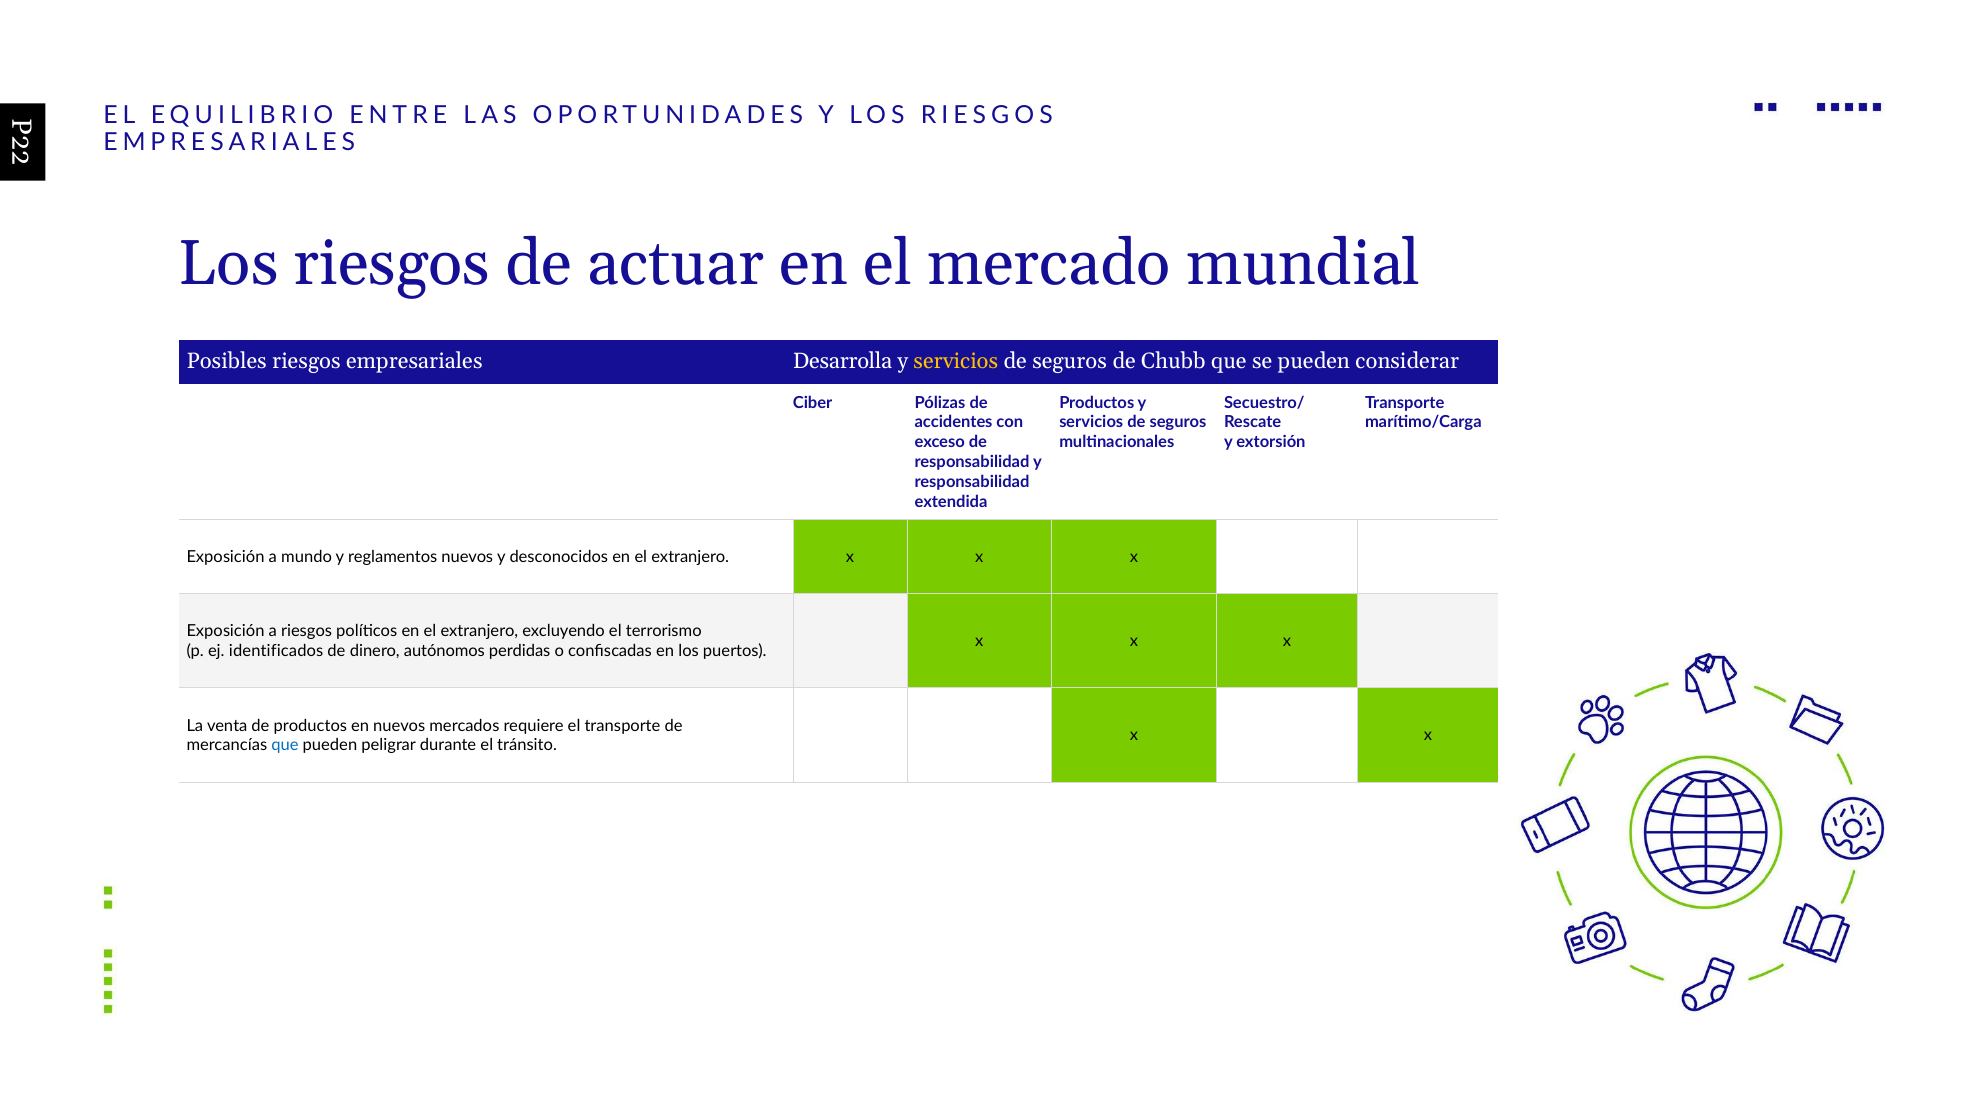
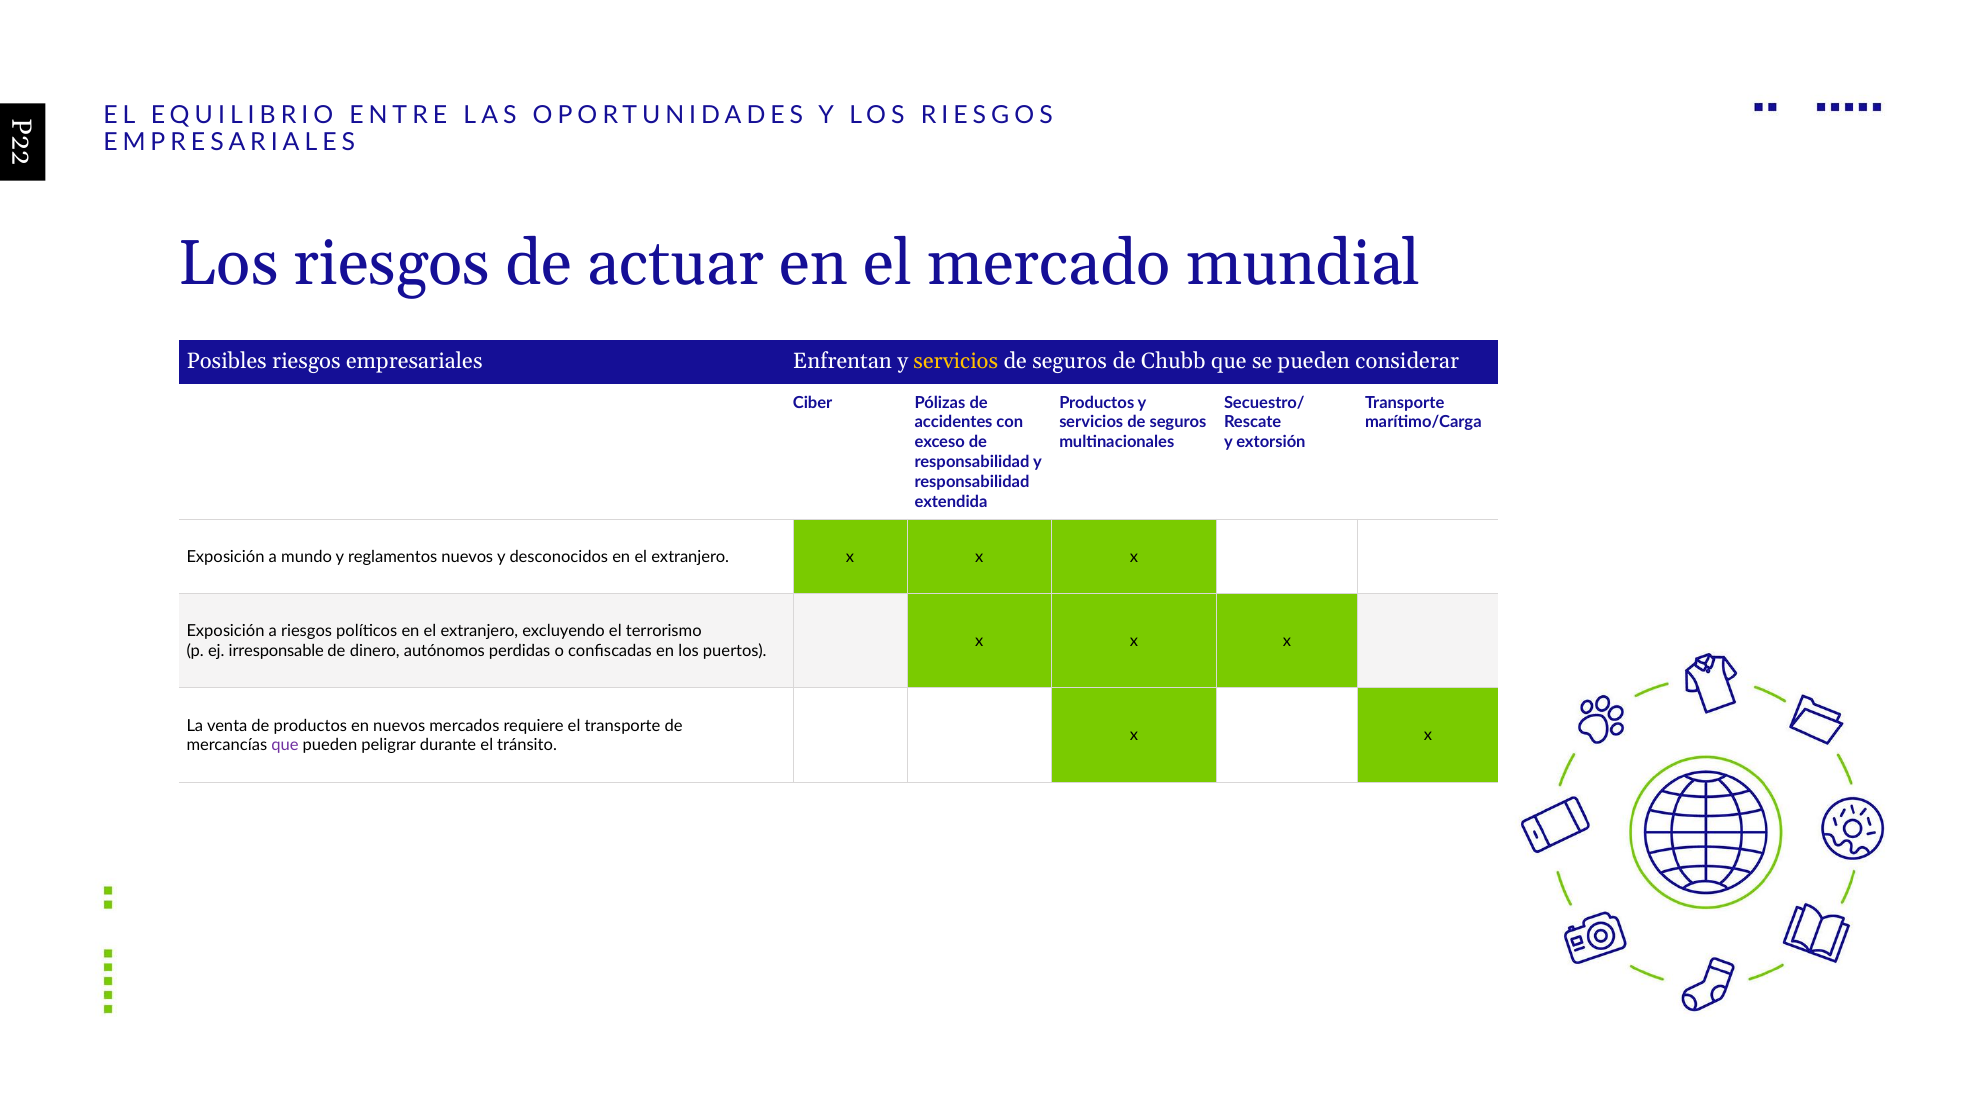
Desarrolla: Desarrolla -> Enfrentan (842, 361)
identificados: identificados -> irresponsable (276, 651)
que colour: blue -> purple (285, 745)
